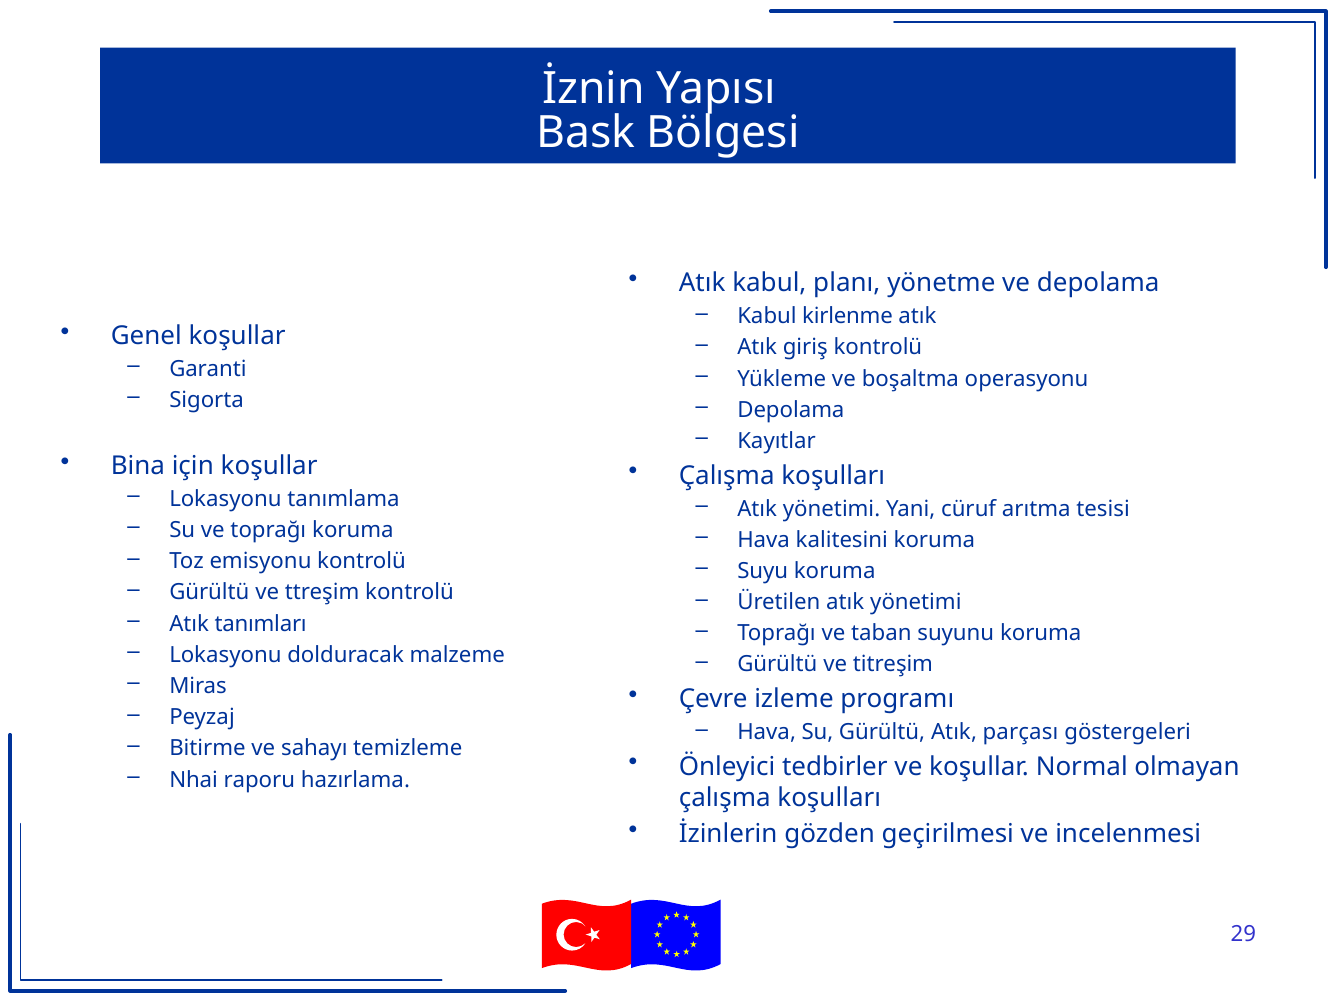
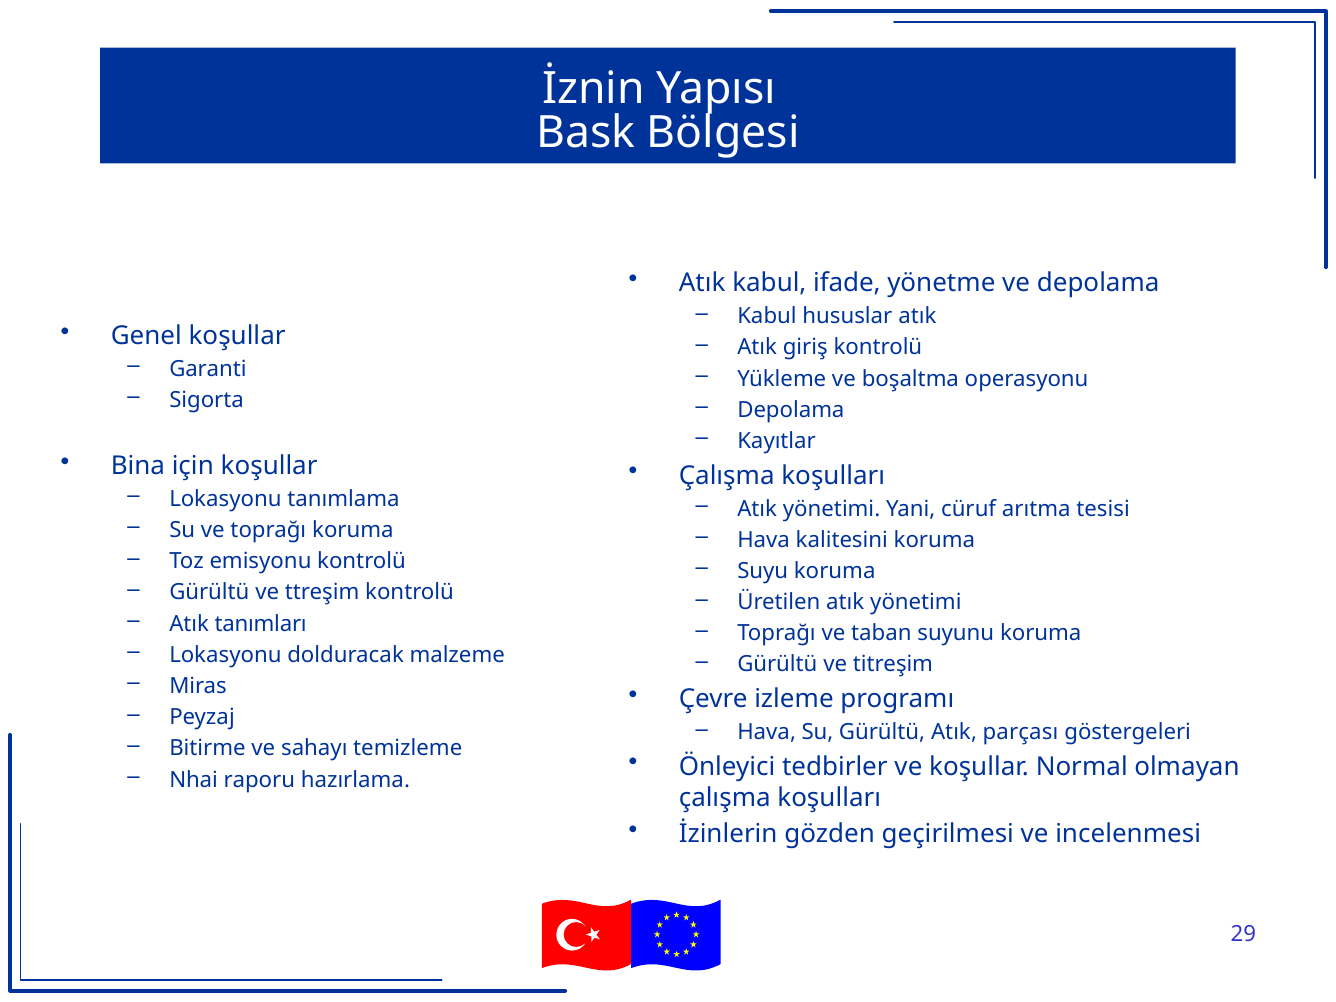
planı: planı -> ifade (847, 283)
kirlenme: kirlenme -> hususlar (847, 316)
